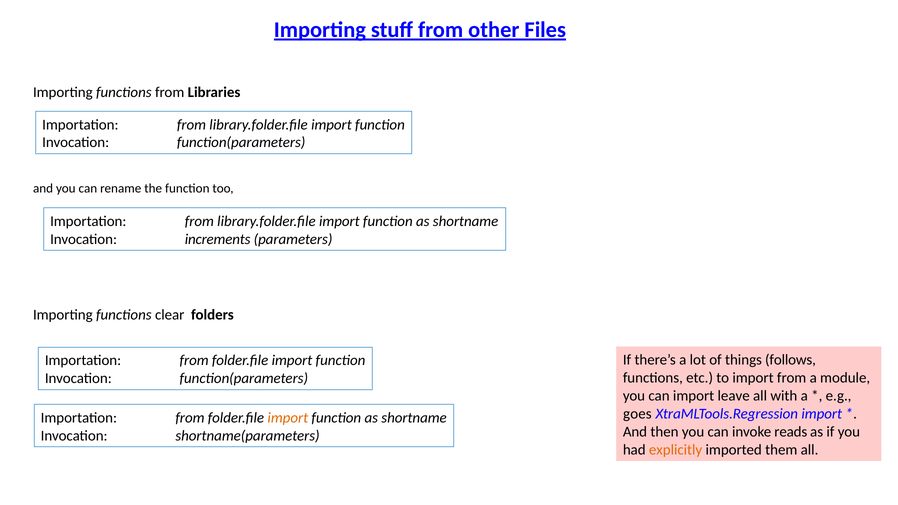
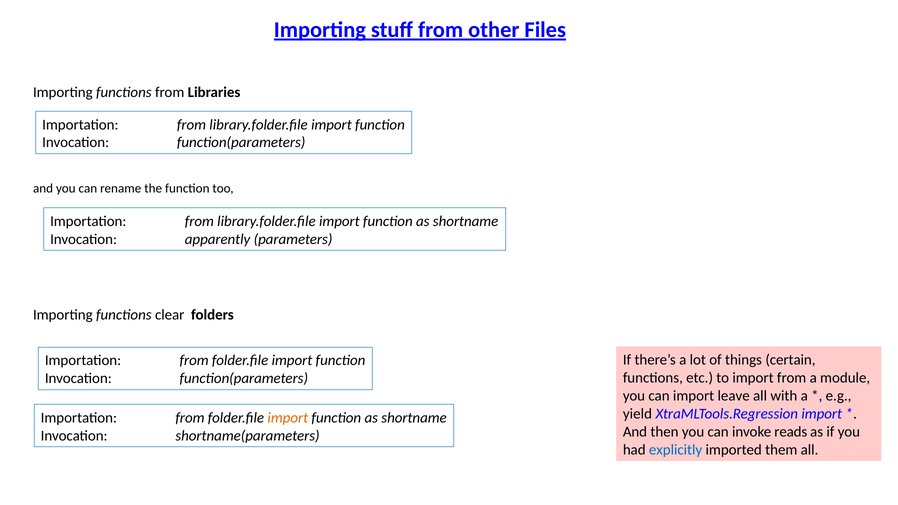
increments: increments -> apparently (218, 239)
follows: follows -> certain (790, 360)
goes: goes -> yield (637, 414)
explicitly colour: orange -> blue (676, 450)
